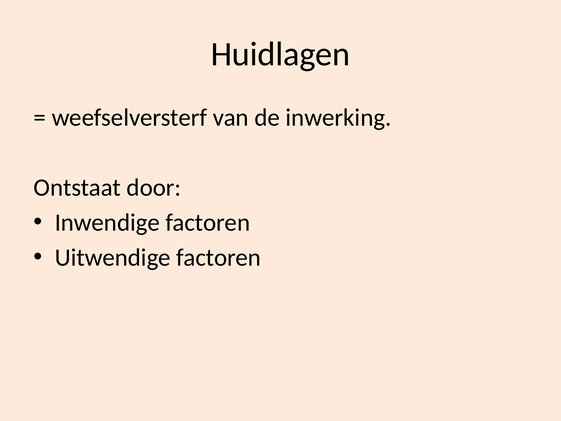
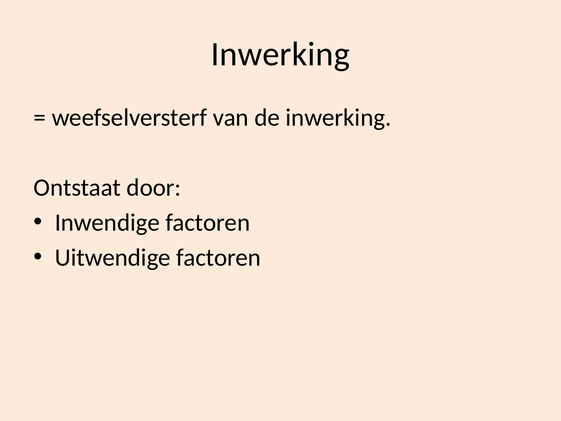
Huidlagen: Huidlagen -> Inwerking (280, 54)
